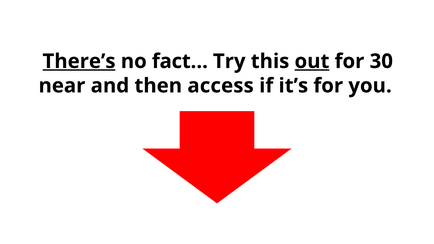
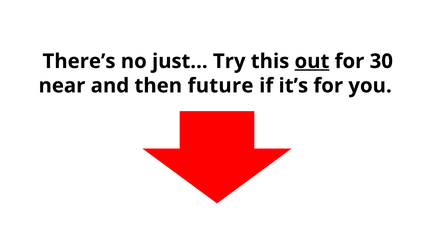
There’s underline: present -> none (79, 61)
fact…: fact… -> just… (180, 61)
access: access -> future (221, 86)
